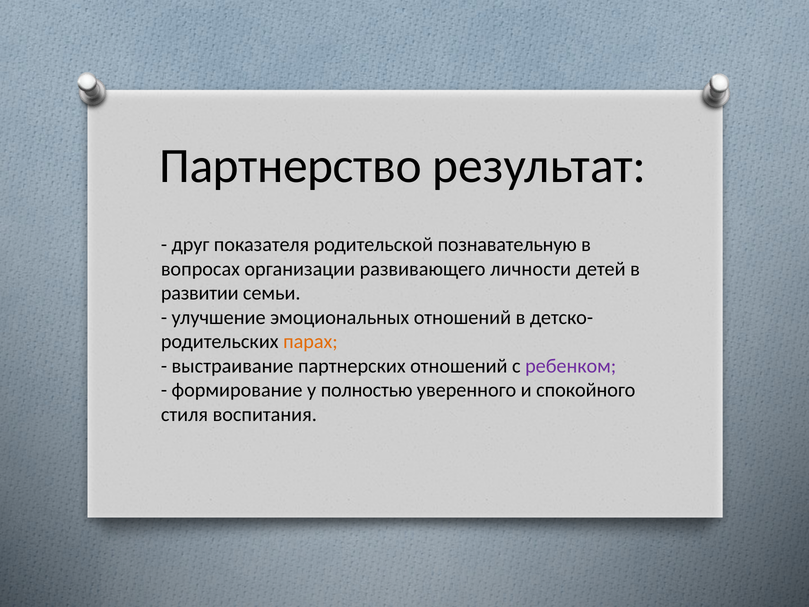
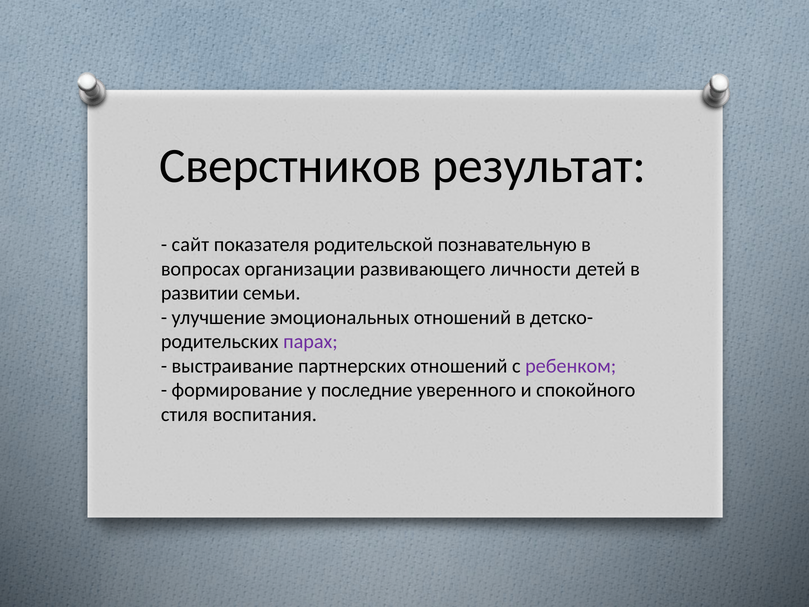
Партнерство: Партнерство -> Сверстников (290, 166)
друг: друг -> сайт (190, 245)
парах colour: orange -> purple (310, 342)
полностью: полностью -> последние (367, 390)
